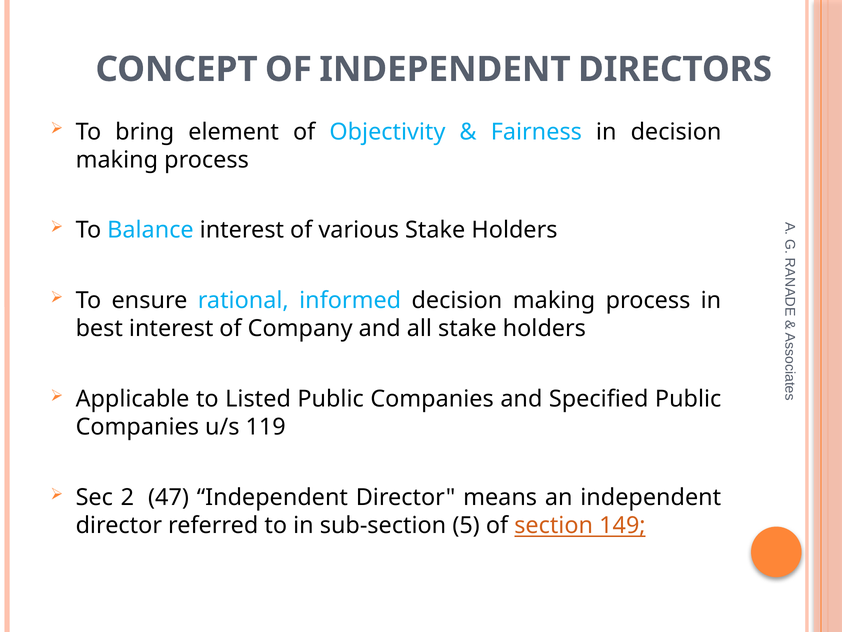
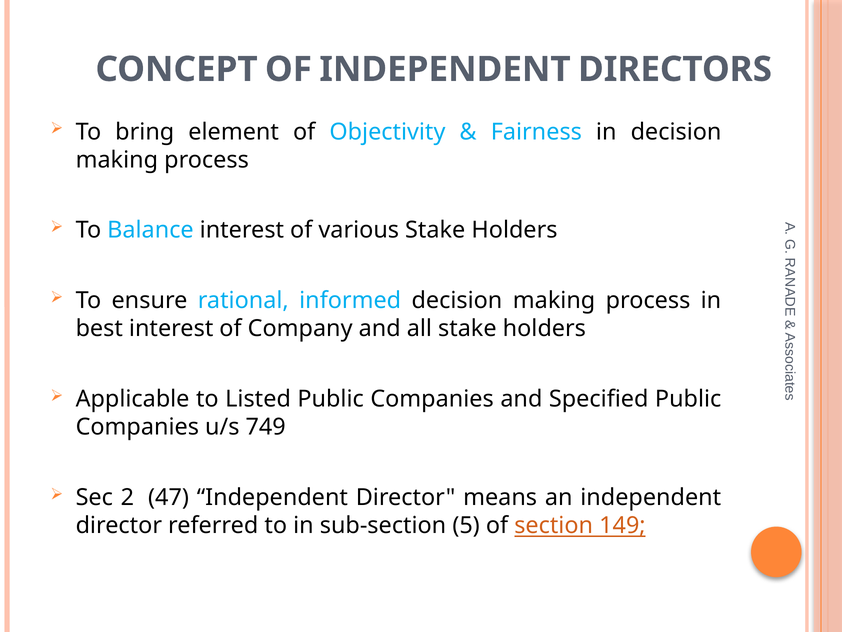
119: 119 -> 749 (266, 427)
